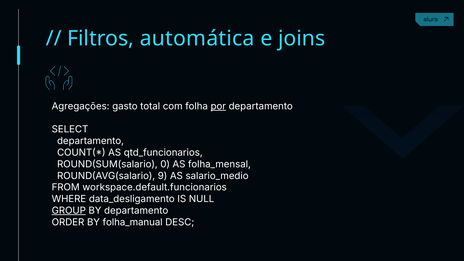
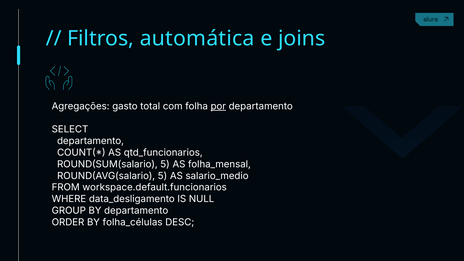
ROUND(SUM(salario 0: 0 -> 5 (165, 164)
ROUND(AVG(salario 9: 9 -> 5 (162, 176)
GROUP underline: present -> none (69, 211)
folha_manual: folha_manual -> folha_células (133, 222)
